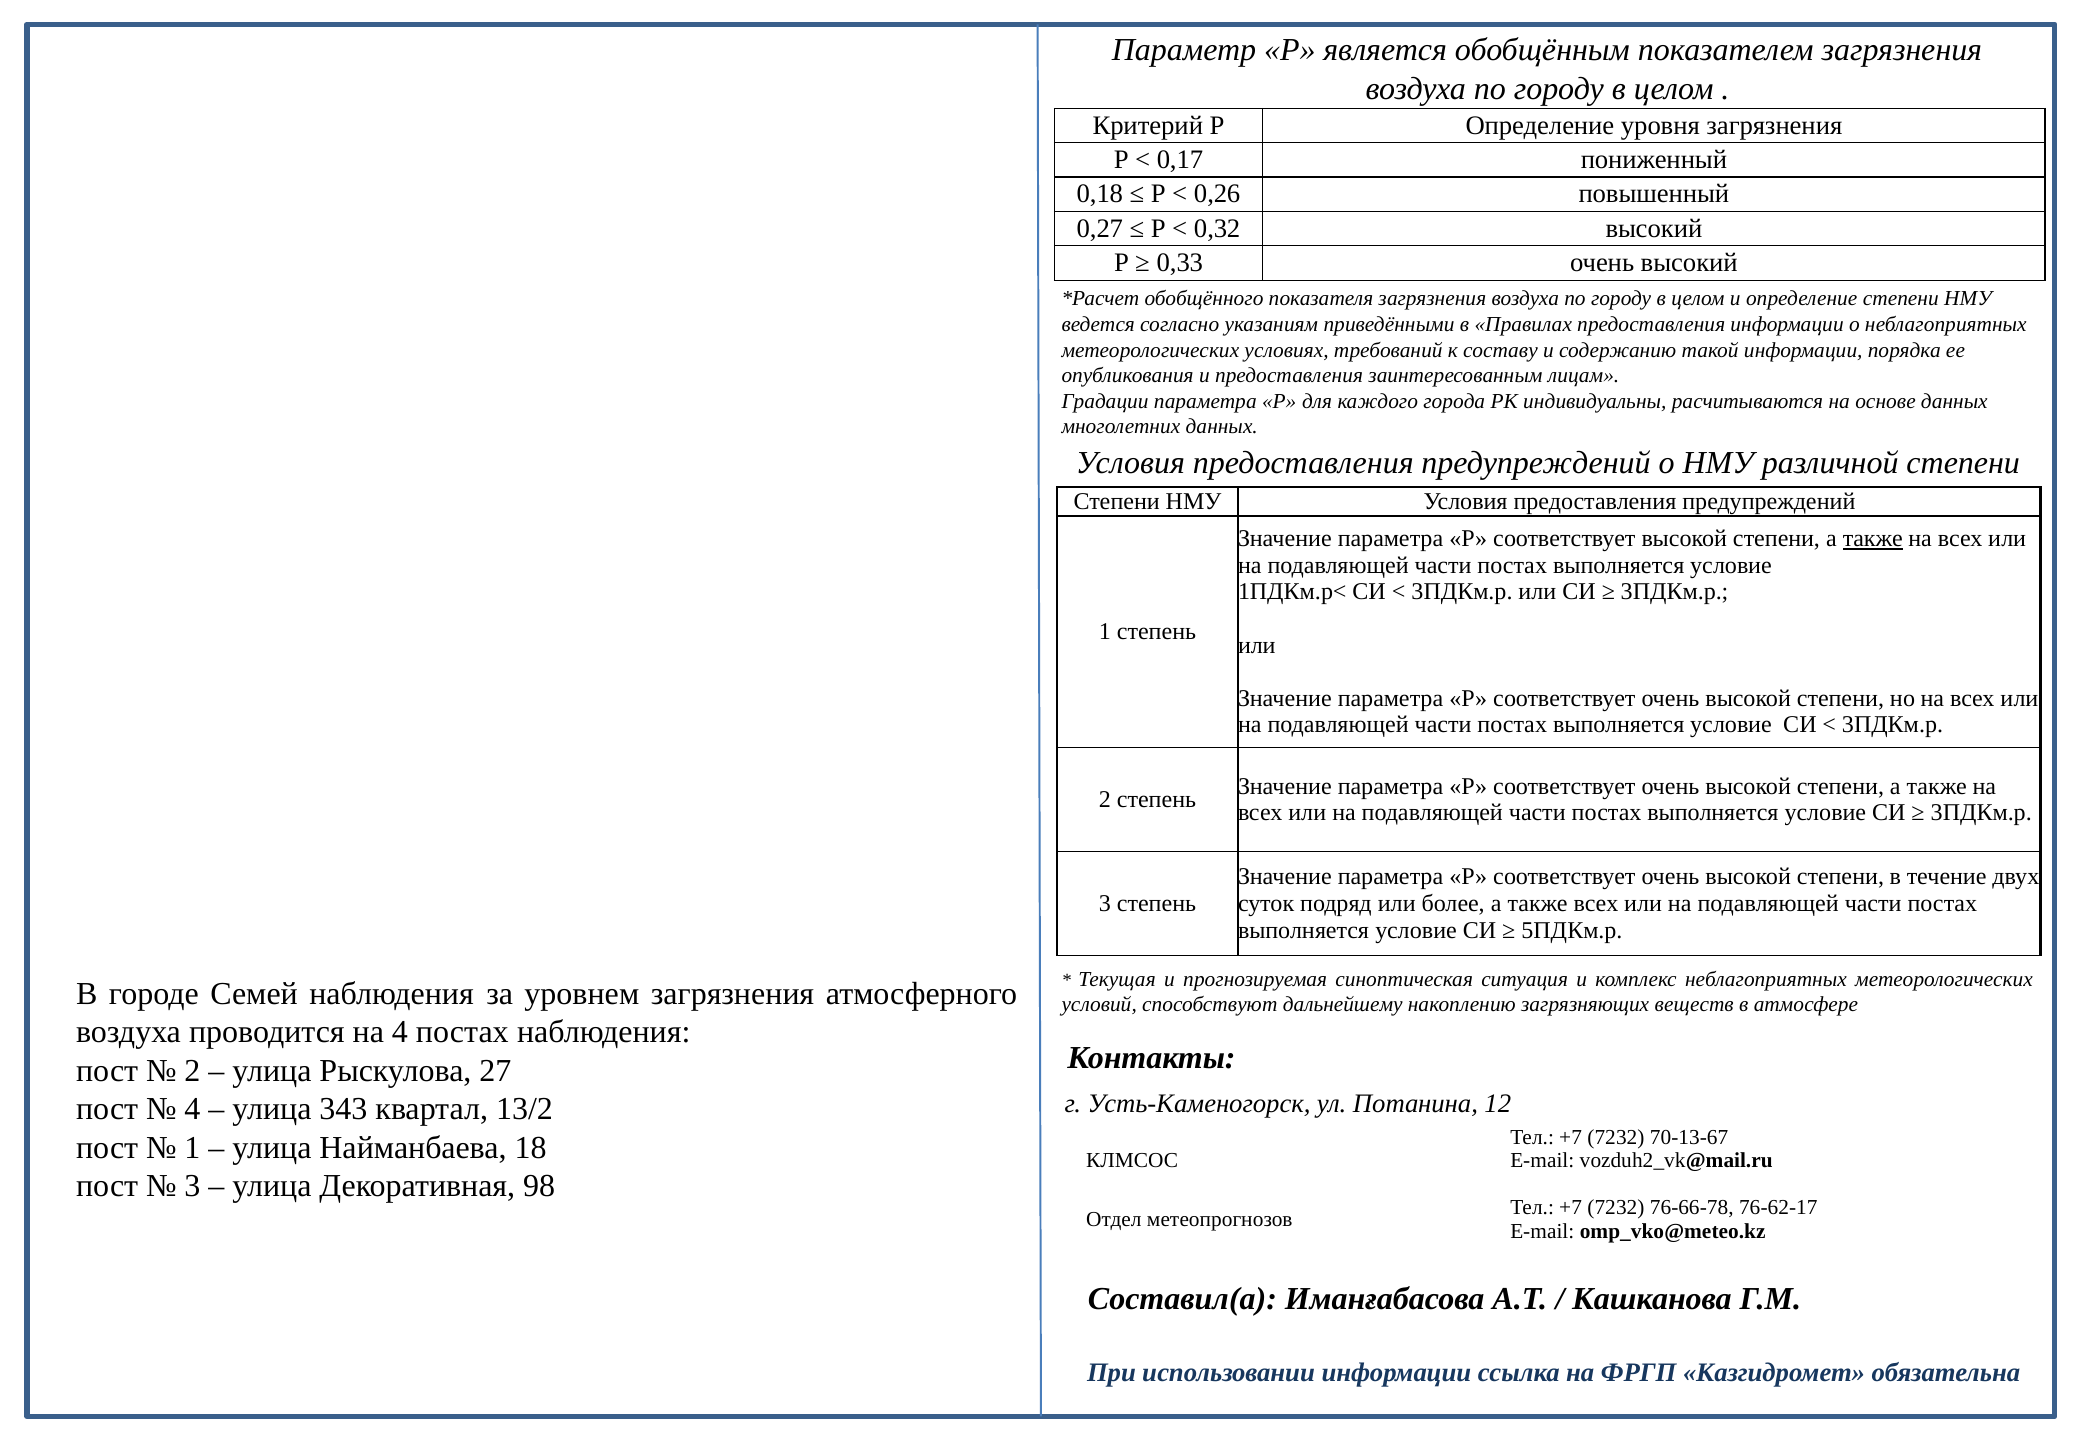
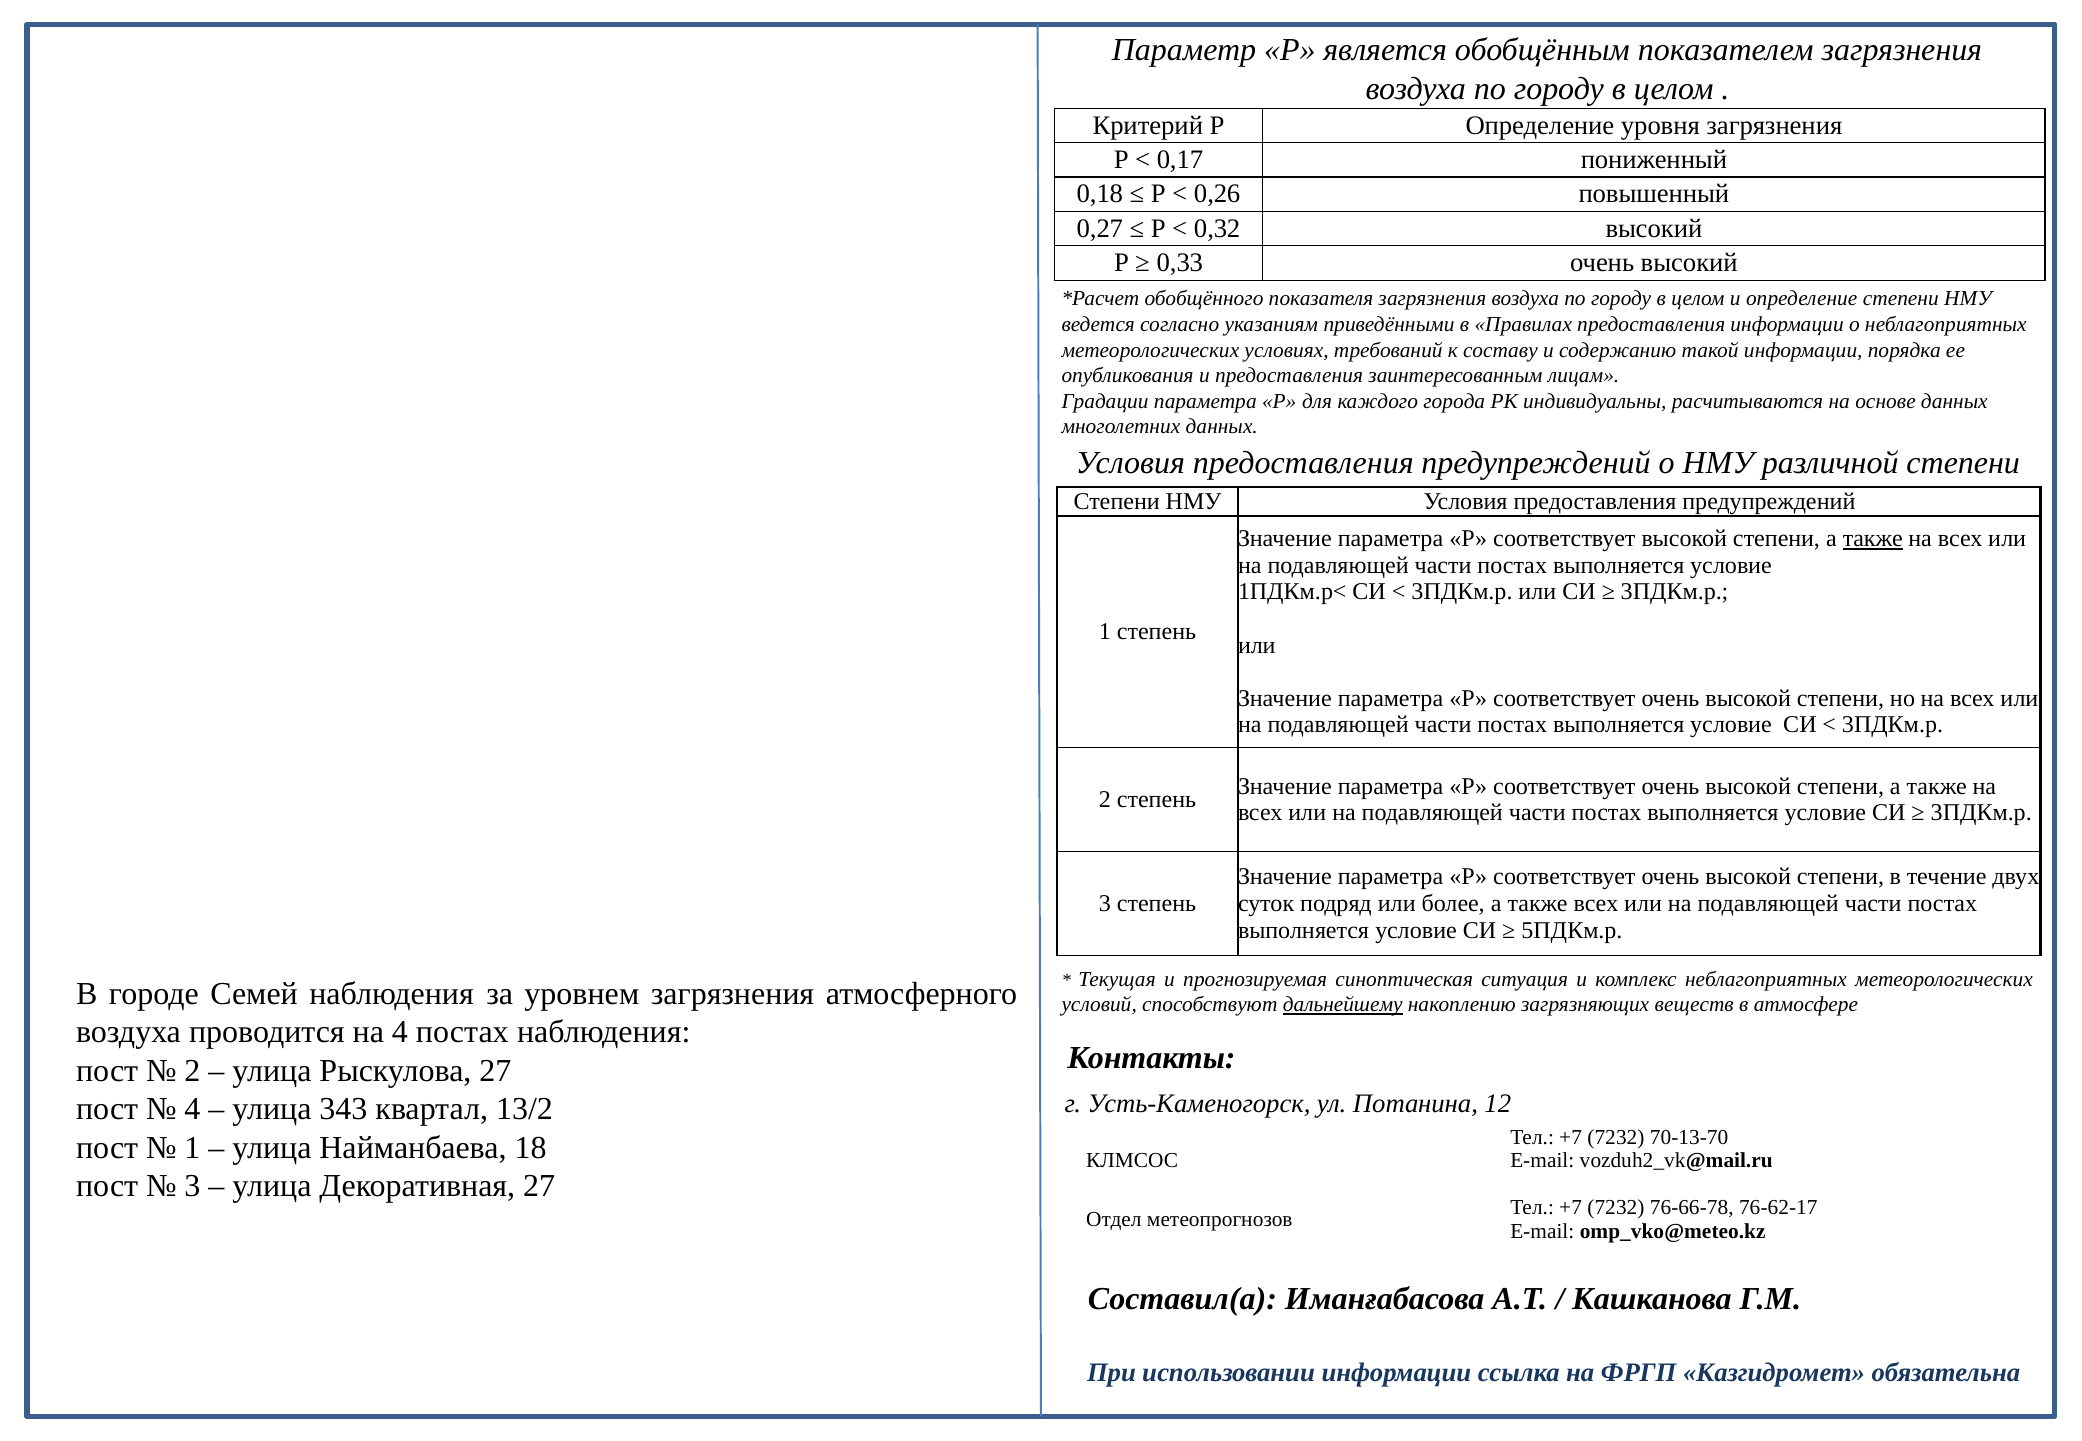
дальнейшему underline: none -> present (1343, 1005)
70-13-67: 70-13-67 -> 70-13-70 (1689, 1137)
Декоративная 98: 98 -> 27 (539, 1186)
